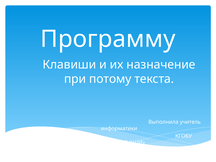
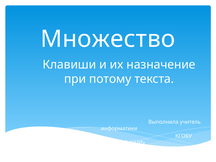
Программу: Программу -> Множество (108, 39)
